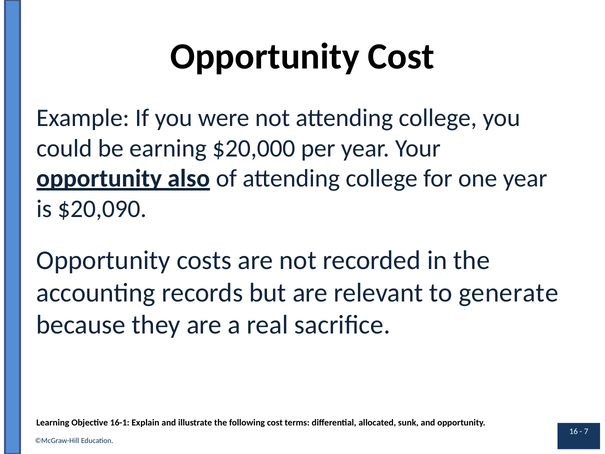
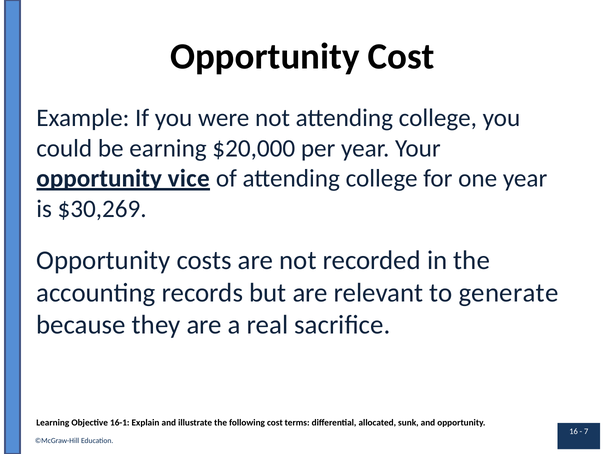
also: also -> vice (189, 178)
$20,090: $20,090 -> $30,269 (102, 209)
